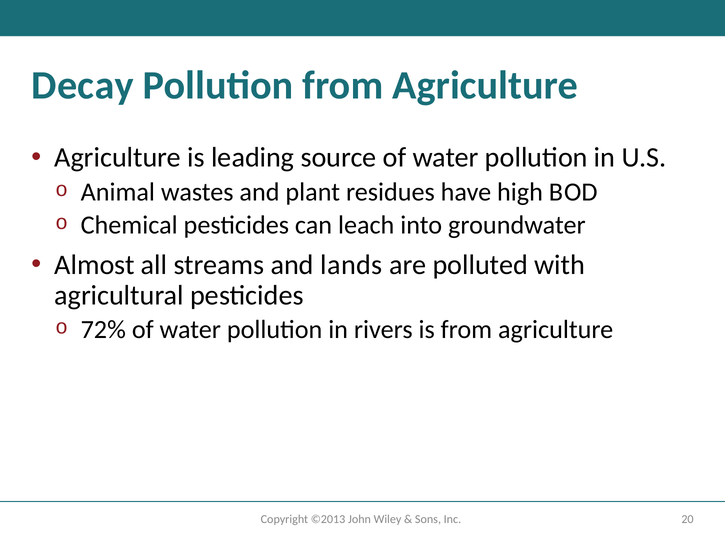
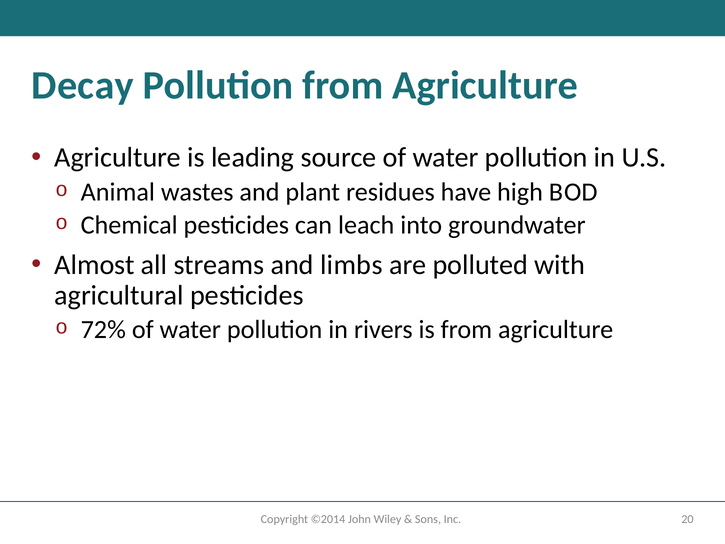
lands: lands -> limbs (351, 265)
©2013: ©2013 -> ©2014 (328, 519)
